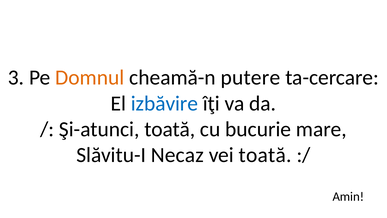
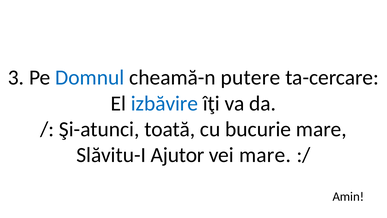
Domnul colour: orange -> blue (90, 77)
Necaz: Necaz -> Ajutor (178, 155)
vei toată: toată -> mare (265, 155)
